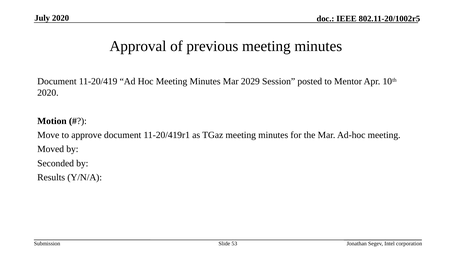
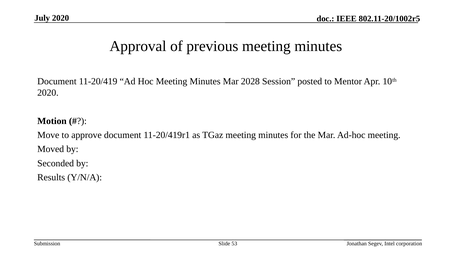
2029: 2029 -> 2028 (250, 81)
